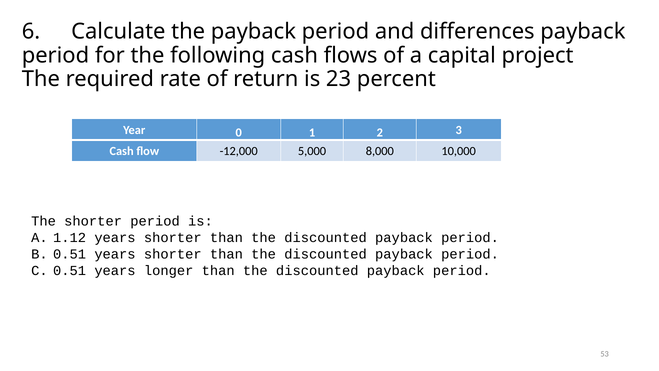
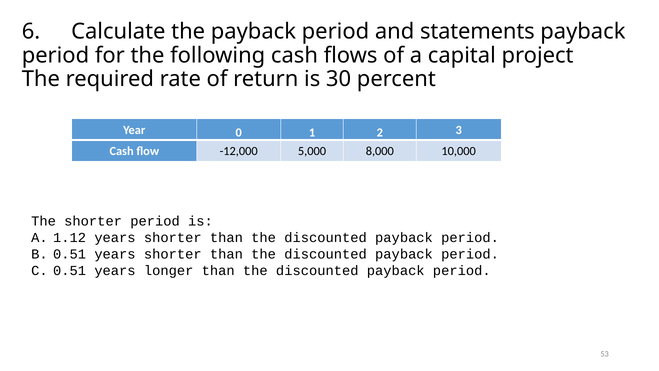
differences: differences -> statements (477, 32)
23: 23 -> 30 (339, 79)
